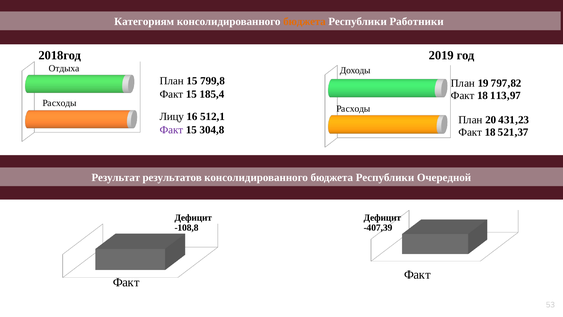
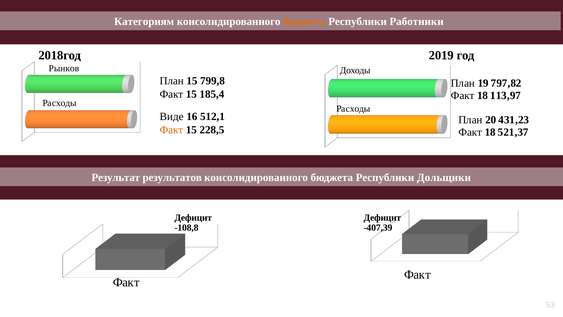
Отдыха: Отдыха -> Рынков (64, 69)
Лицу: Лицу -> Виде (172, 116)
Факт colour: purple -> orange (171, 130)
304,8: 304,8 -> 228,5 (212, 130)
Очередной: Очередной -> Дольщики (444, 177)
